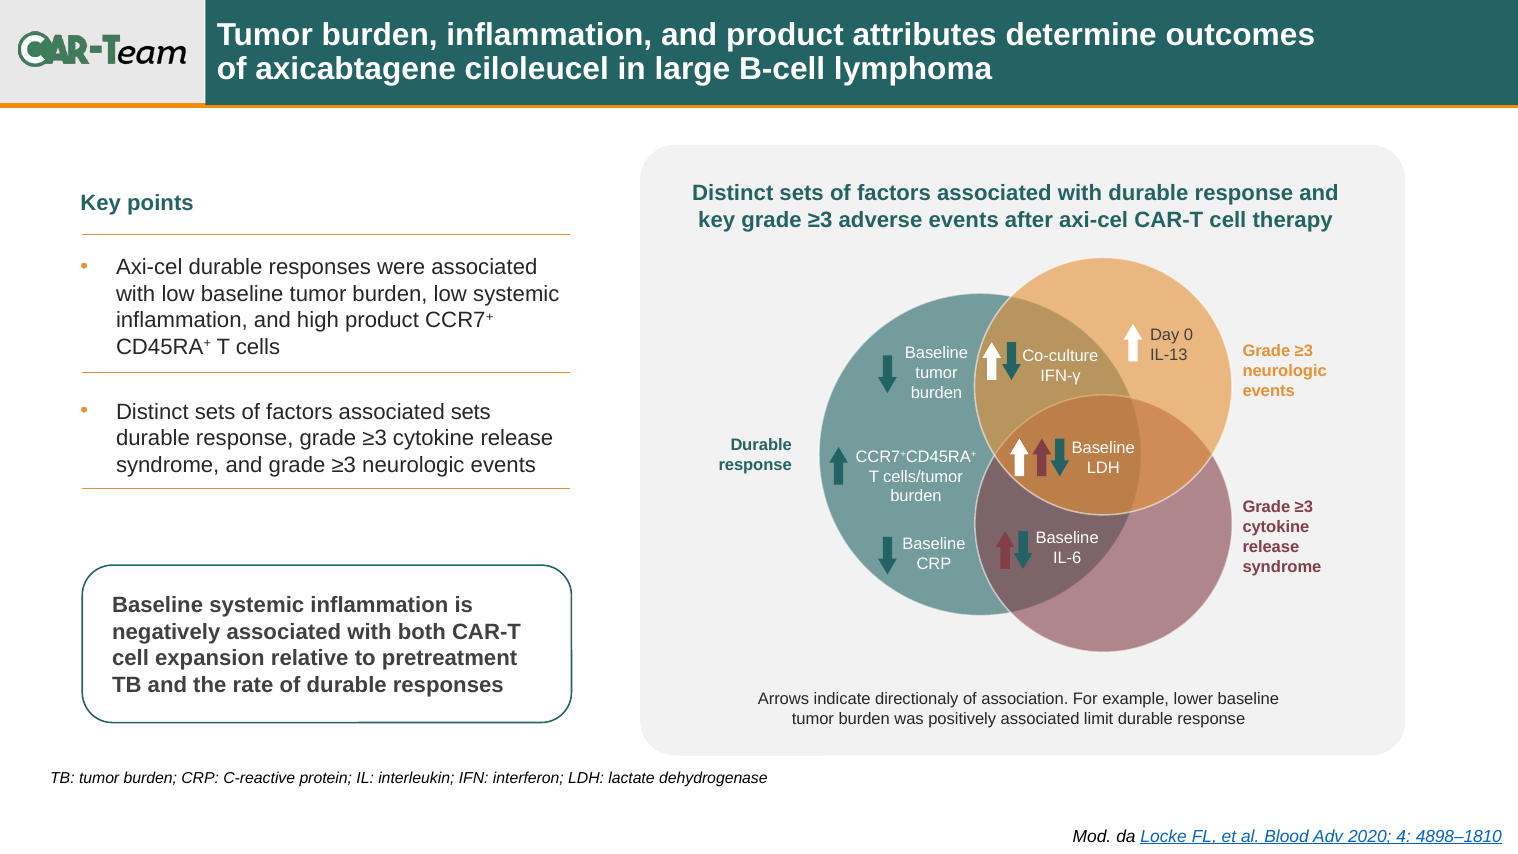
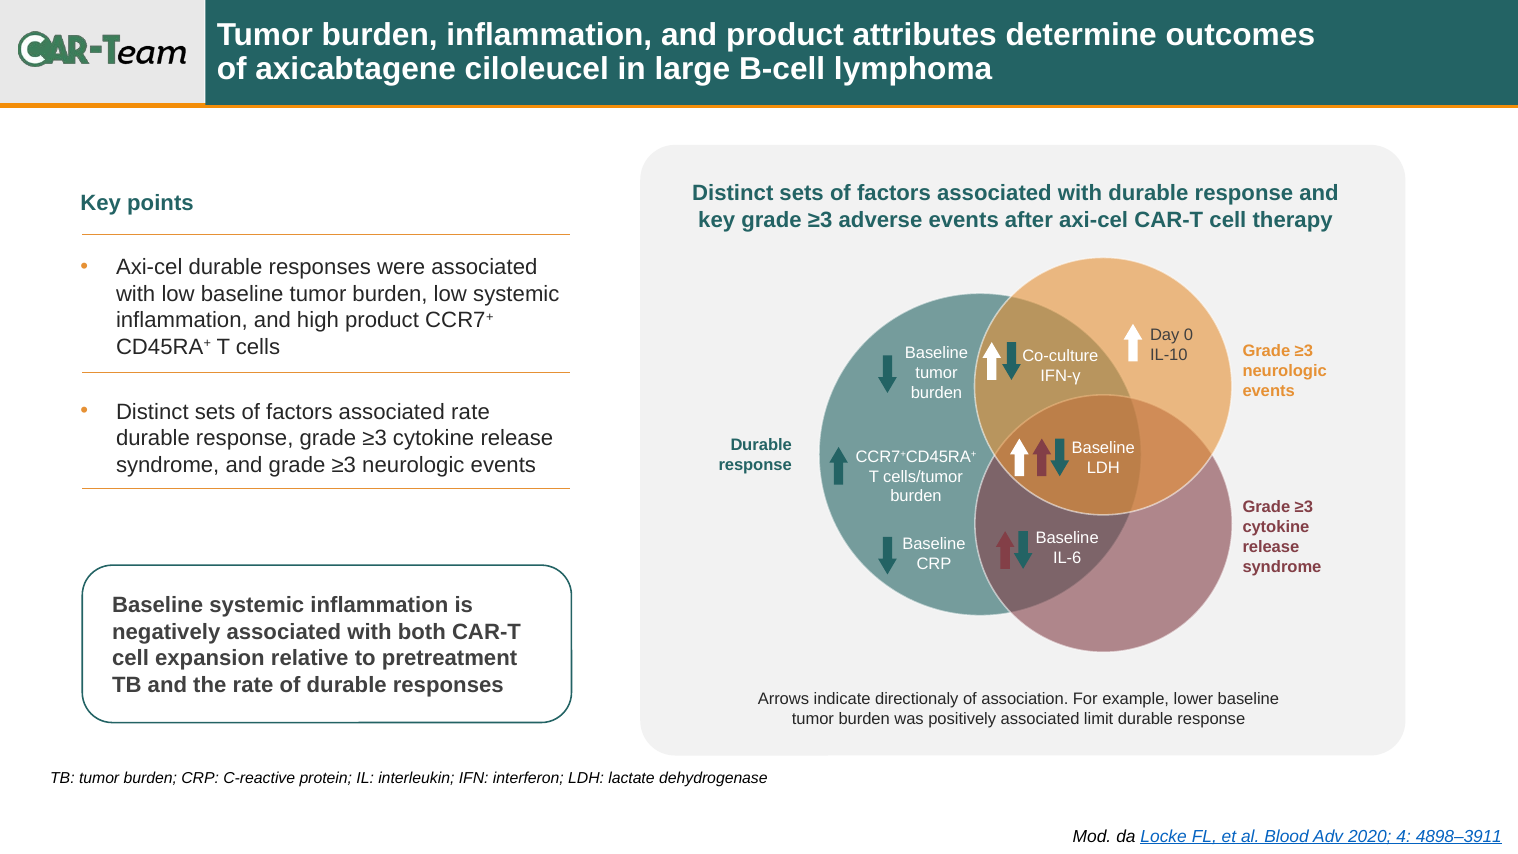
IL-13: IL-13 -> IL-10 (1169, 355)
associated sets: sets -> rate (471, 412)
4898–1810: 4898–1810 -> 4898–3911 (1459, 836)
